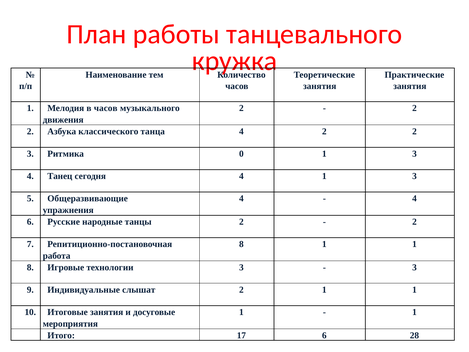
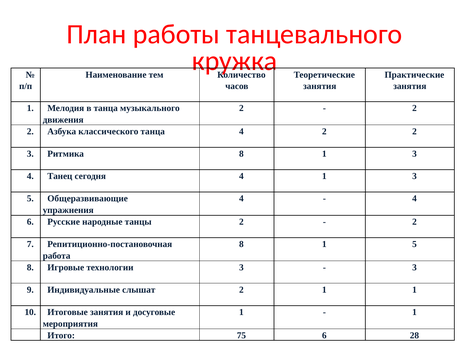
в часов: часов -> танца (106, 108)
Ритмика 0: 0 -> 8 (241, 154)
8 1 1: 1 -> 5 (414, 244)
17: 17 -> 75 (241, 335)
